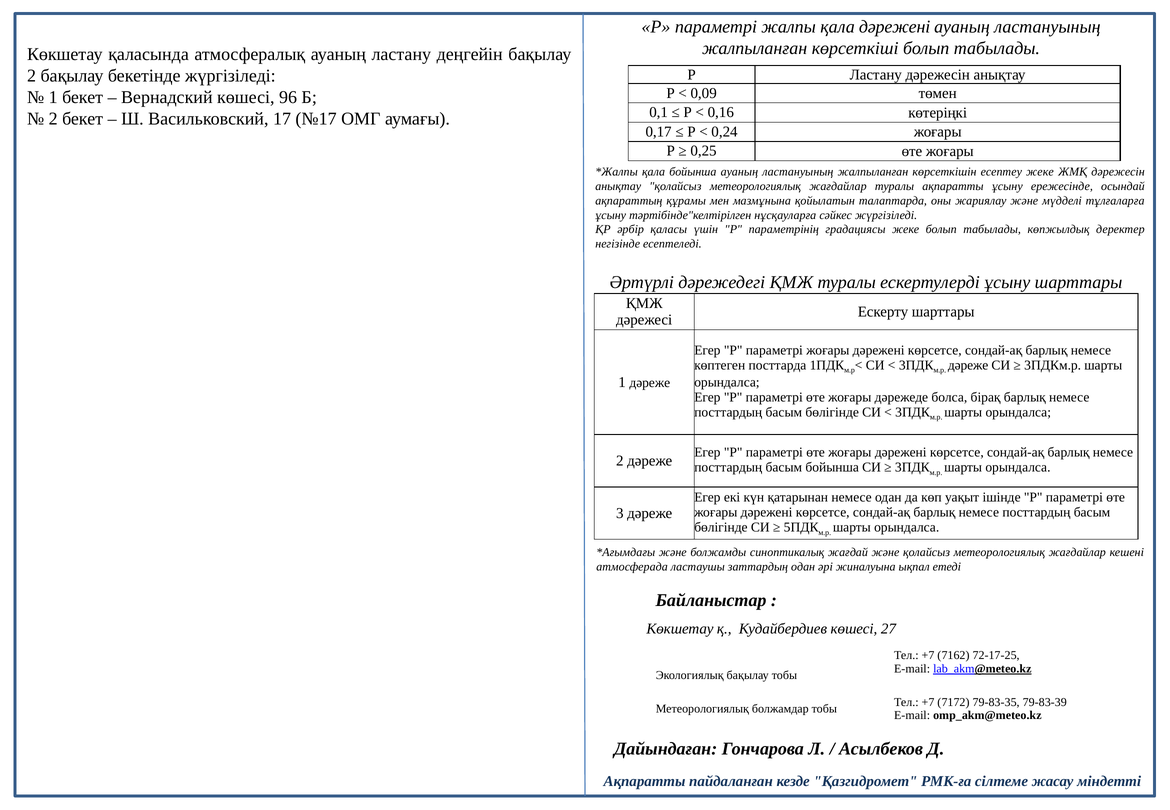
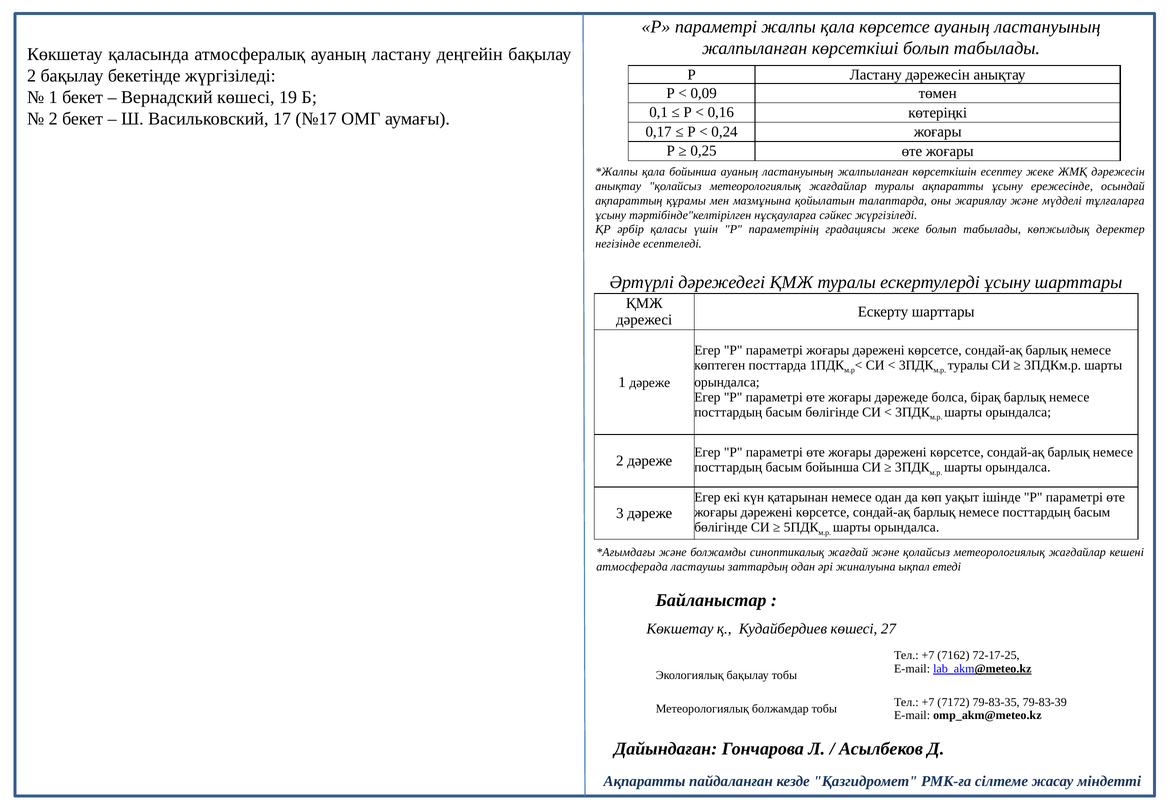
қала дәрежені: дәрежені -> көрсетсе (895, 27)
96: 96 -> 19 (288, 97)
дәреже: дәреже -> туралы (968, 365)
